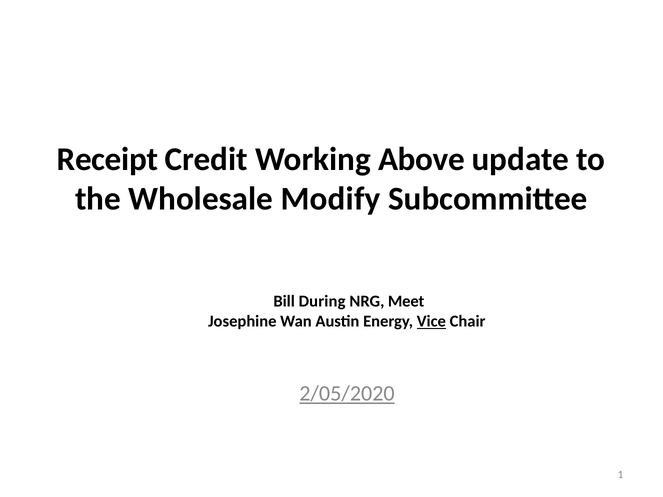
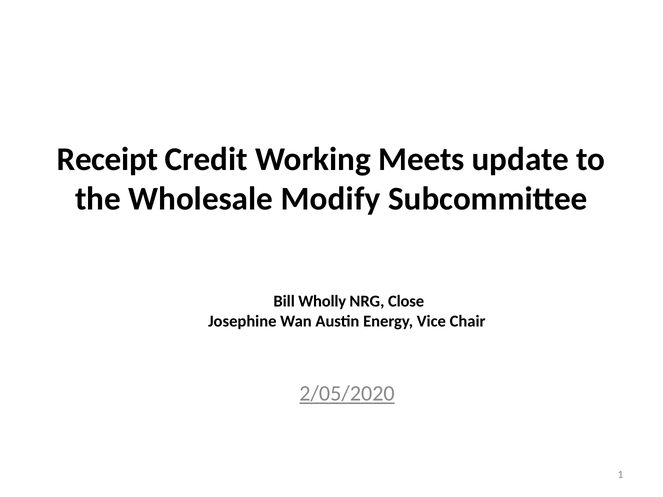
Above: Above -> Meets (421, 159)
During: During -> Wholly (322, 302)
Meet: Meet -> Close (406, 302)
Vice underline: present -> none (431, 322)
